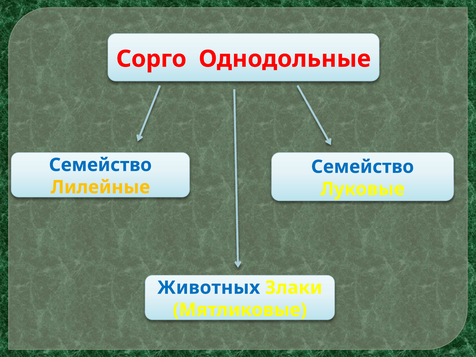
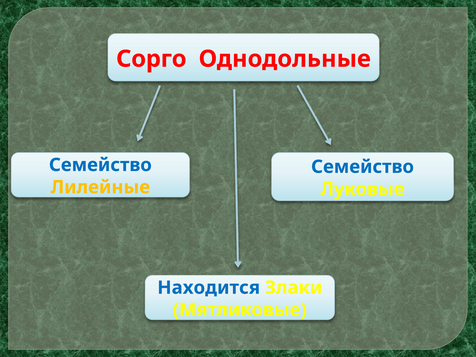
Животных: Животных -> Находится (209, 288)
